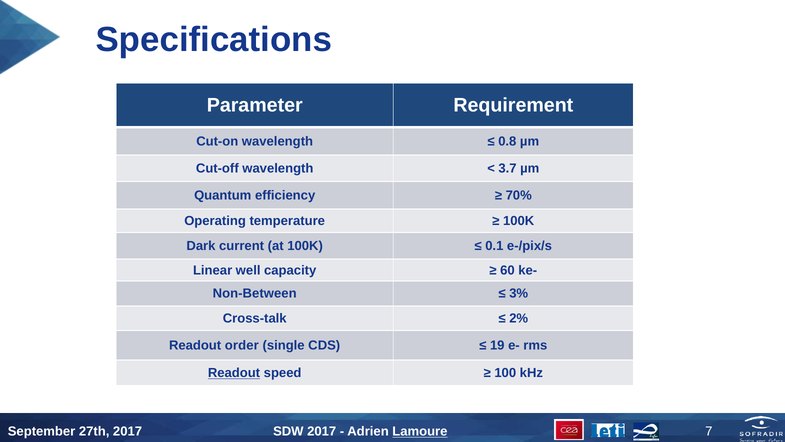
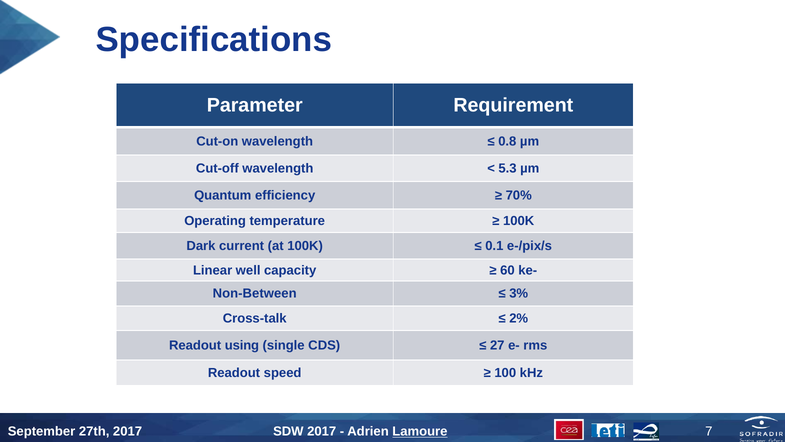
3.7: 3.7 -> 5.3 (508, 168)
order: order -> using (242, 345)
19: 19 -> 27 (497, 345)
Readout underline: present -> none (234, 373)
